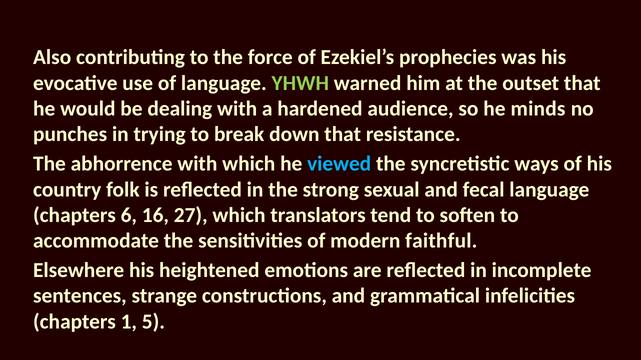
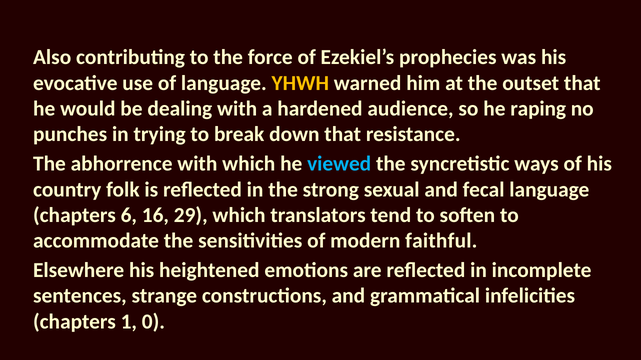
YHWH colour: light green -> yellow (300, 83)
minds: minds -> raping (538, 109)
27: 27 -> 29 (191, 215)
5: 5 -> 0 (153, 322)
